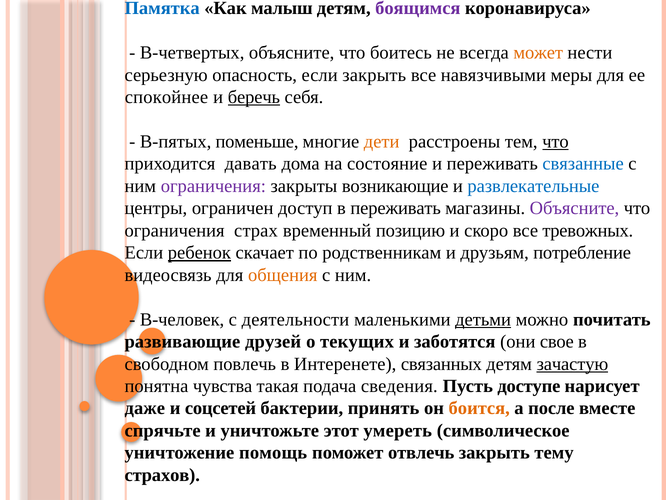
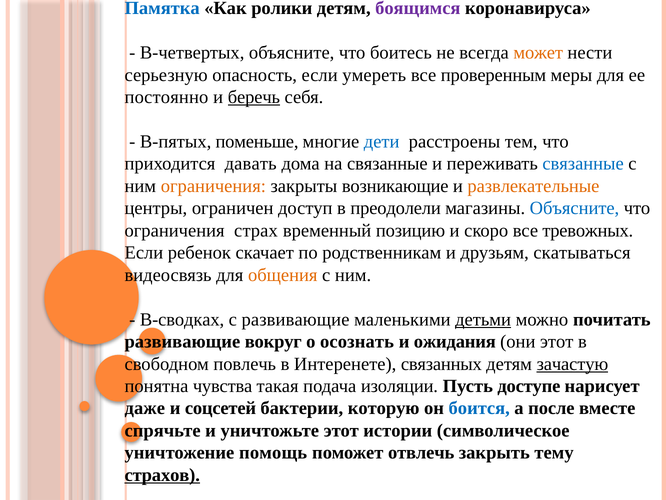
малыш: малыш -> ролики (282, 8)
если закрыть: закрыть -> умереть (374, 75)
навязчивыми: навязчивыми -> проверенным (494, 75)
спокойнее: спокойнее -> постоянно (166, 97)
дети colour: orange -> blue (382, 141)
что underline: present -> none (555, 141)
на состояние: состояние -> связанные (387, 164)
ограничения colour: purple -> orange (213, 186)
развлекательные colour: blue -> orange (533, 186)
в переживать: переживать -> преодолели (396, 208)
Объясните colour: purple -> blue (574, 208)
ребенок underline: present -> none (199, 253)
потребление: потребление -> скатываться (582, 253)
В-человек: В-человек -> В-сводках (182, 319)
с деятельности: деятельности -> развивающие (295, 319)
друзей: друзей -> вокруг (273, 341)
текущих: текущих -> осознать (357, 341)
заботятся: заботятся -> ожидания (455, 341)
они свое: свое -> этот (557, 341)
сведения: сведения -> изоляции (399, 386)
принять: принять -> которую (384, 408)
боится colour: orange -> blue (479, 408)
умереть: умереть -> истории (398, 430)
страхов underline: none -> present (162, 475)
